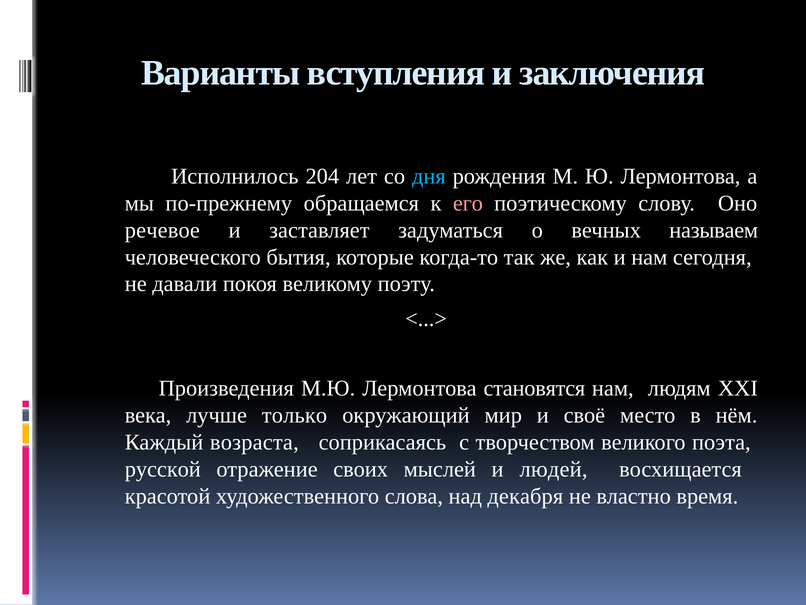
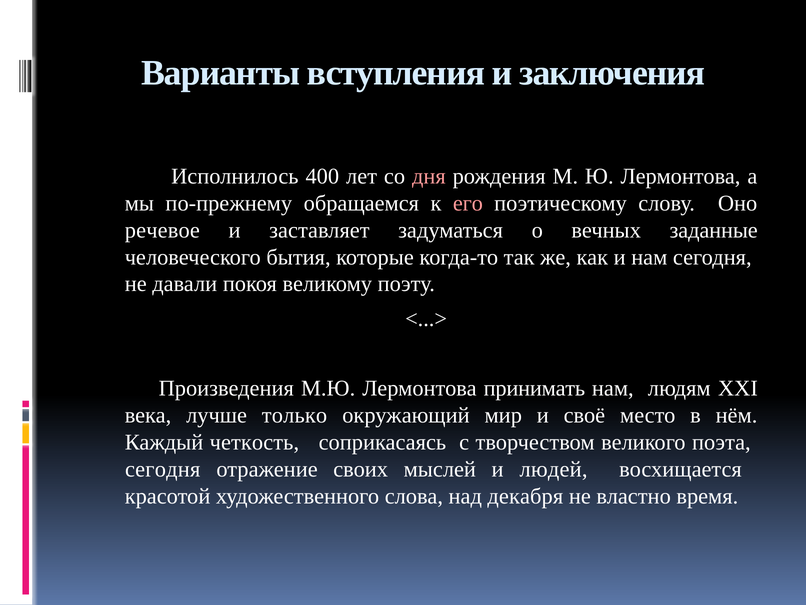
204: 204 -> 400 (322, 176)
дня colour: light blue -> pink (429, 176)
называем: называем -> заданные (714, 230)
становятся: становятся -> принимать (534, 388)
возраста: возраста -> четкость (254, 442)
русской: русской -> сегодня (163, 469)
